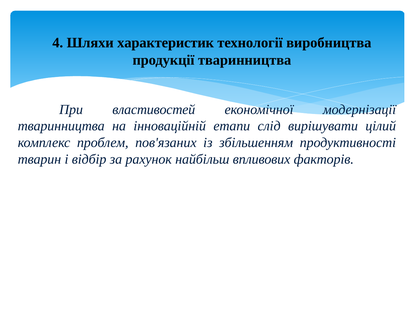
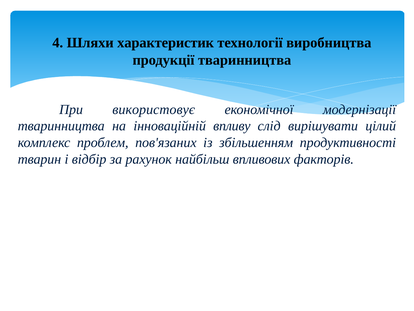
властивостей: властивостей -> використовує (154, 109)
етапи: етапи -> впливу (232, 126)
